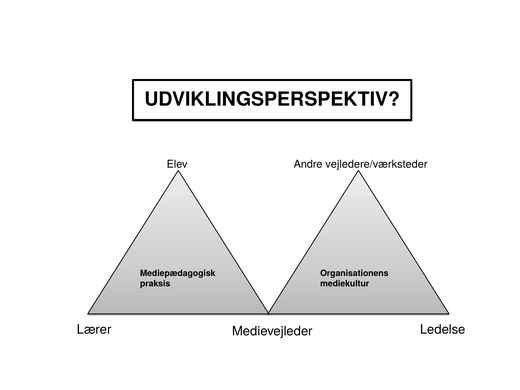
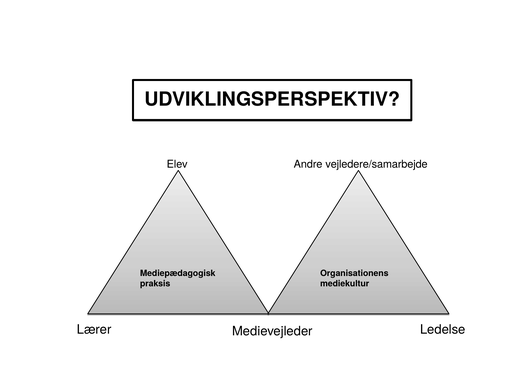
vejledere/værksteder: vejledere/værksteder -> vejledere/samarbejde (377, 164)
